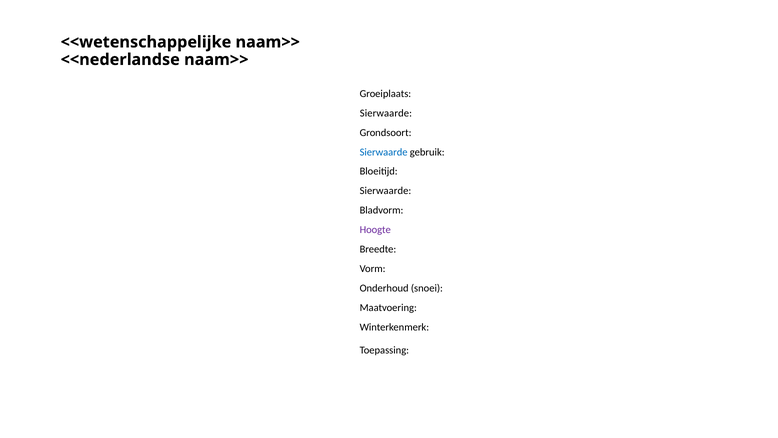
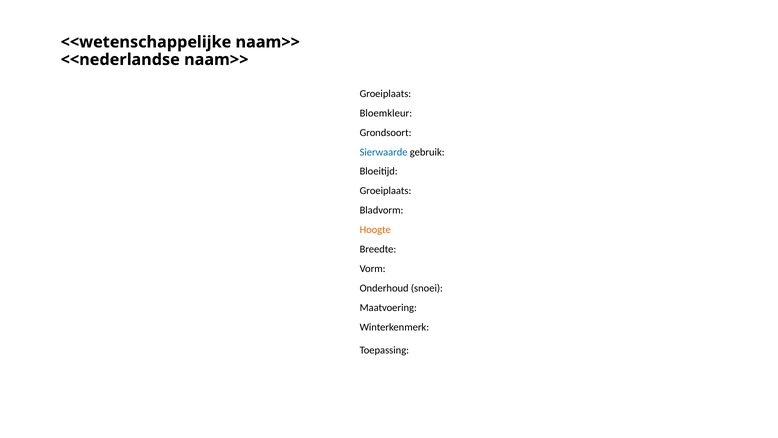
Sierwaarde: Sierwaarde -> Bloemkleur (386, 113)
Sierwaarde: Sierwaarde -> Groeiplaats (385, 191)
Hoogte colour: purple -> orange (375, 230)
